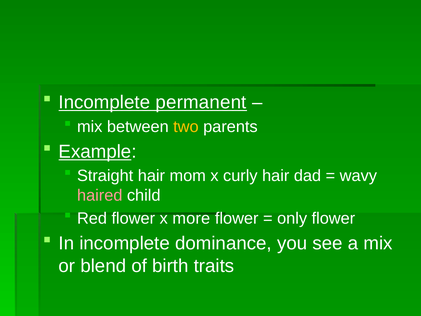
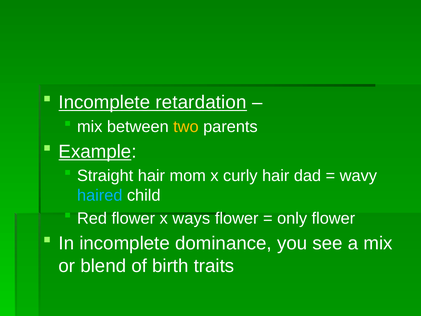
permanent: permanent -> retardation (201, 102)
haired colour: pink -> light blue (100, 195)
more: more -> ways (191, 218)
